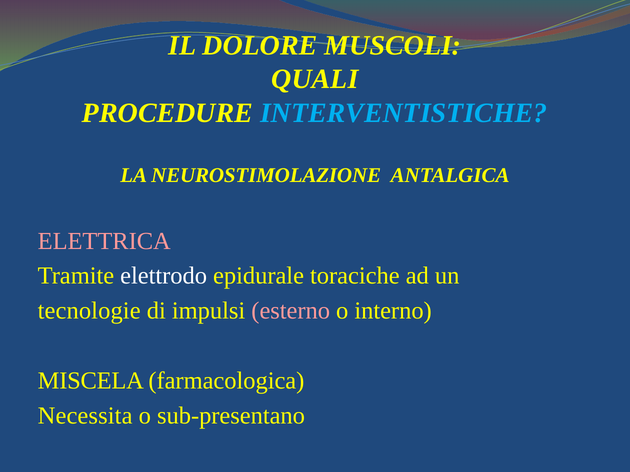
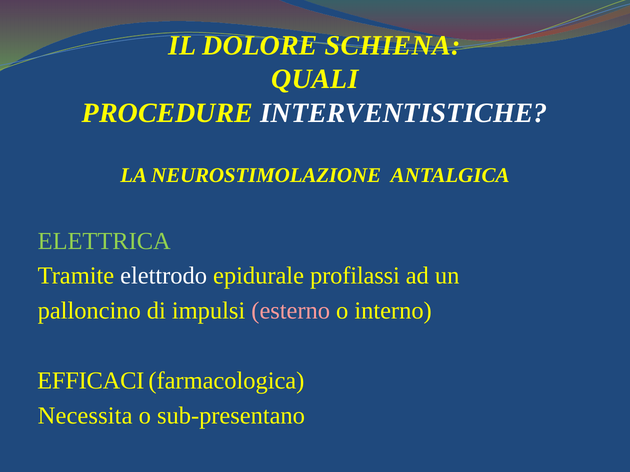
MUSCOLI: MUSCOLI -> SCHIENA (393, 46)
INTERVENTISTICHE colour: light blue -> white (404, 113)
ELETTRICA colour: pink -> light green (104, 241)
toraciche: toraciche -> profilassi (355, 276)
tecnologie: tecnologie -> palloncino (89, 311)
MISCELA: MISCELA -> EFFICACI (91, 381)
